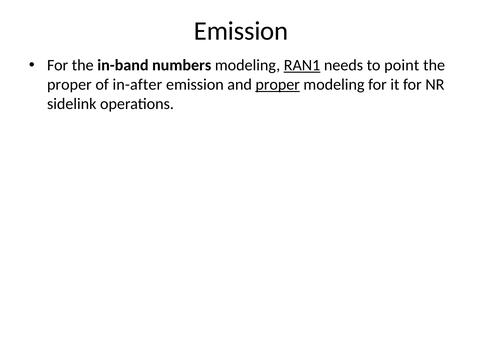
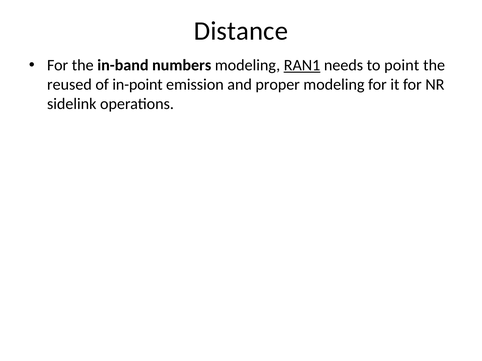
Emission: Emission -> Distance (241, 31)
proper: proper -> reused (69, 85)
in-after: in-after -> in-point (138, 85)
proper underline: present -> none (278, 85)
